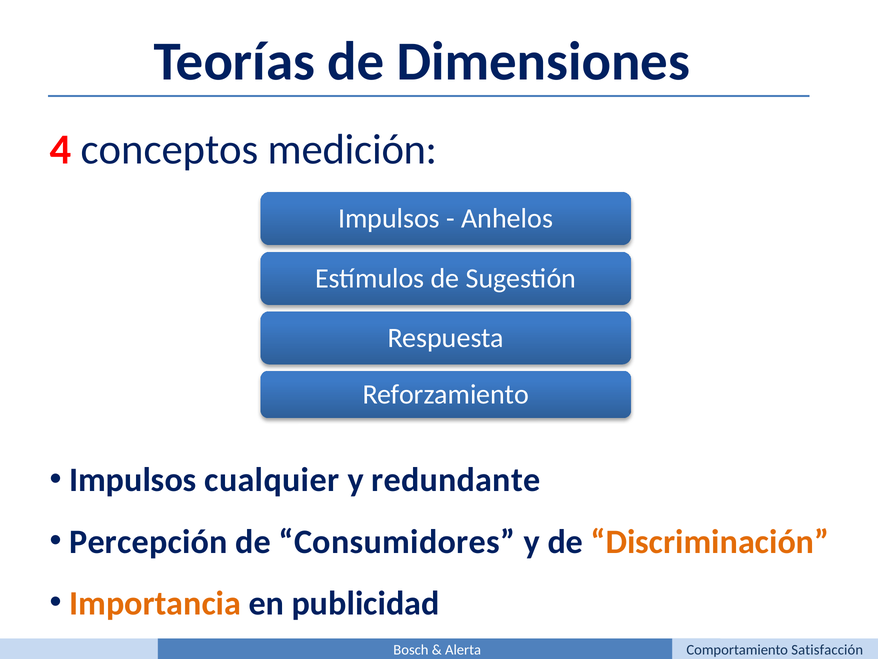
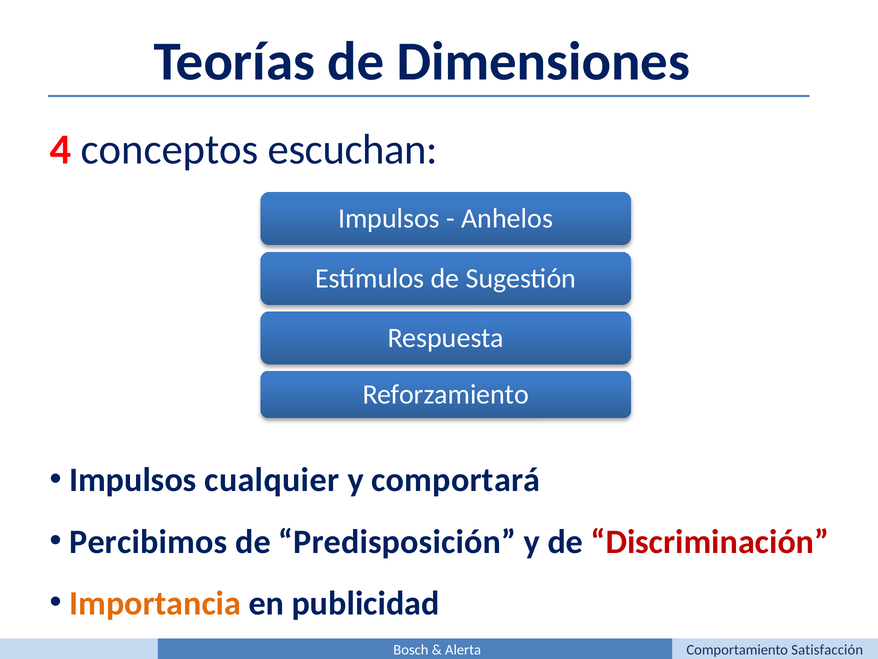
medición: medición -> escuchan (353, 149)
redundante: redundante -> comportará (456, 480)
Percepción: Percepción -> Percibimos (148, 541)
Consumidores: Consumidores -> Predisposición (397, 541)
Discriminación colour: orange -> red (710, 541)
